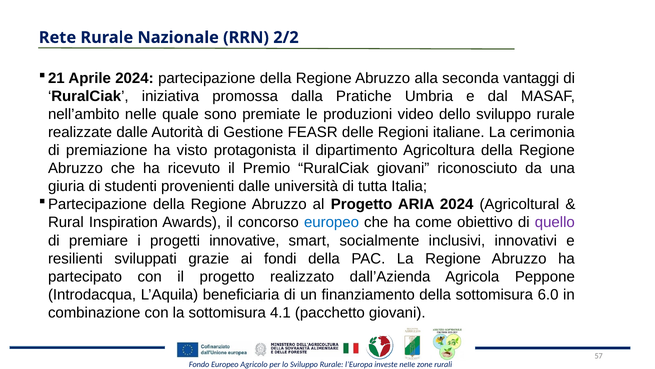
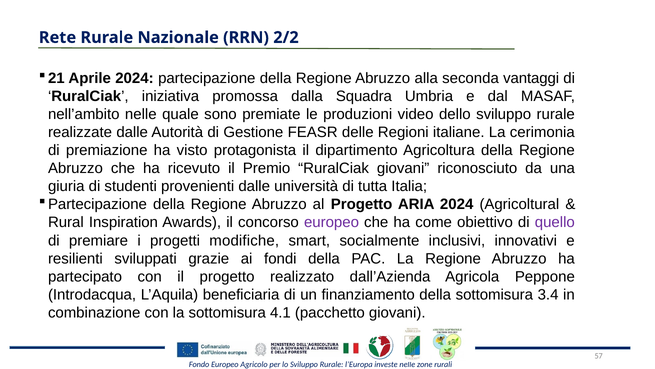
Pratiche: Pratiche -> Squadra (364, 96)
europeo colour: blue -> purple (332, 222)
innovative: innovative -> modifiche (244, 240)
6.0: 6.0 -> 3.4 (548, 294)
